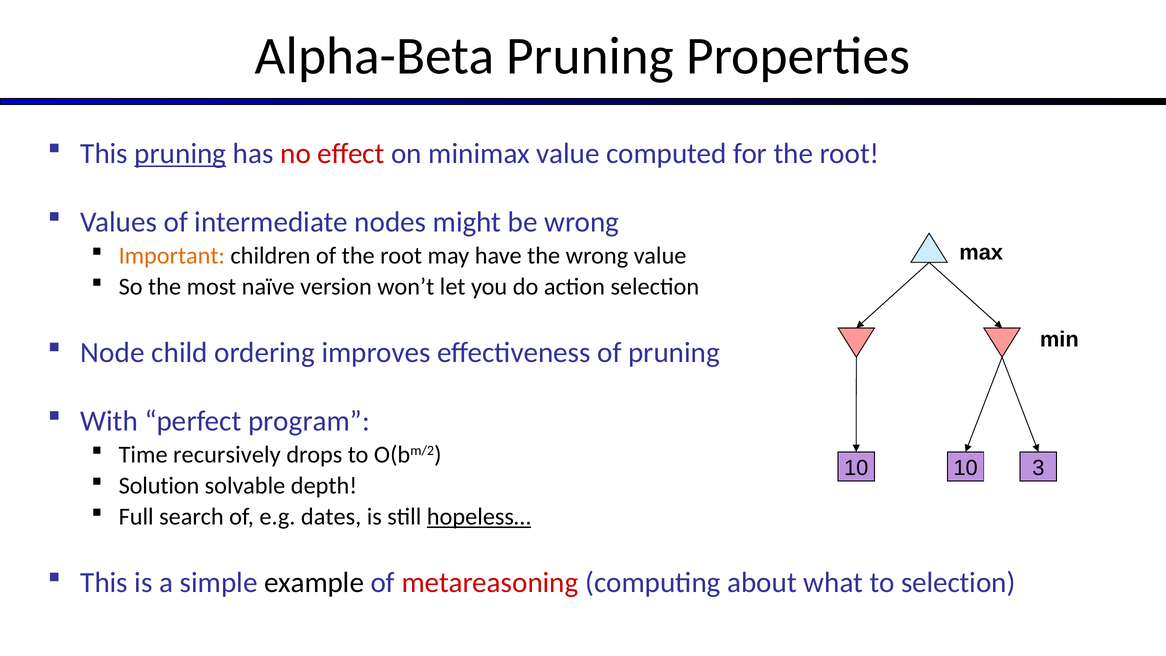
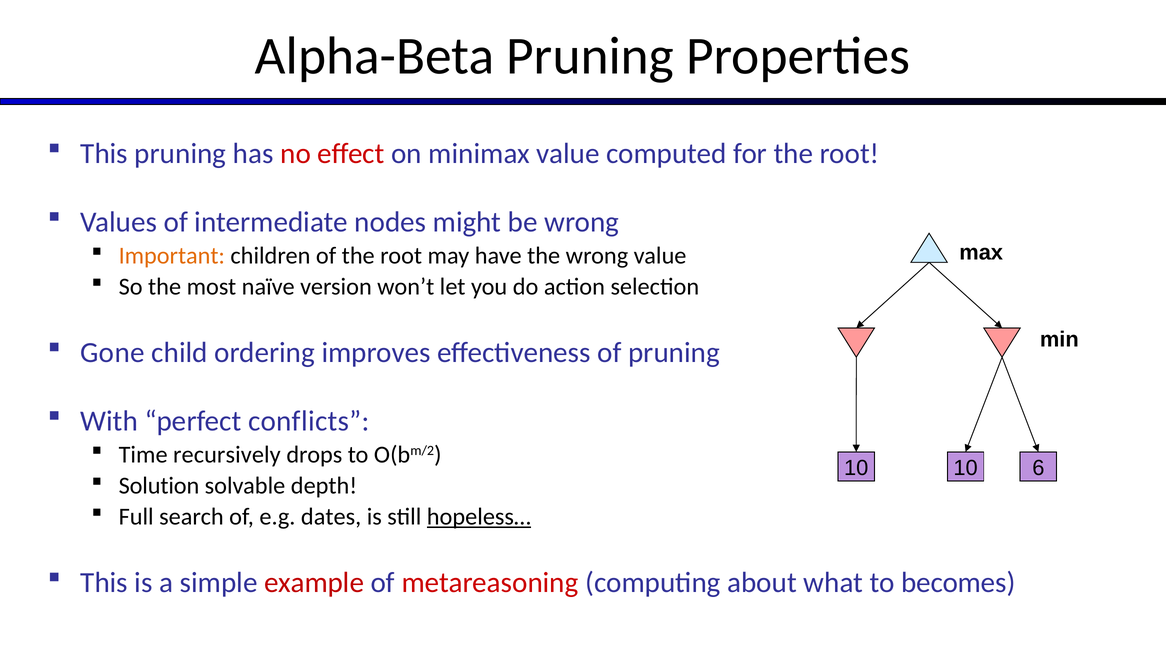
pruning underline: present -> none (180, 154)
Node: Node -> Gone (113, 352)
program: program -> conflicts (309, 421)
3: 3 -> 6 (1038, 468)
example colour: black -> red (314, 583)
to selection: selection -> becomes (958, 583)
